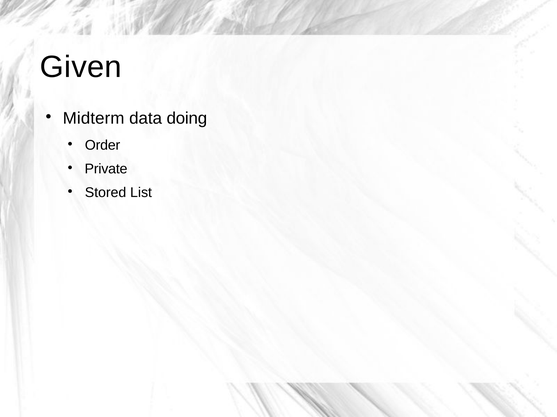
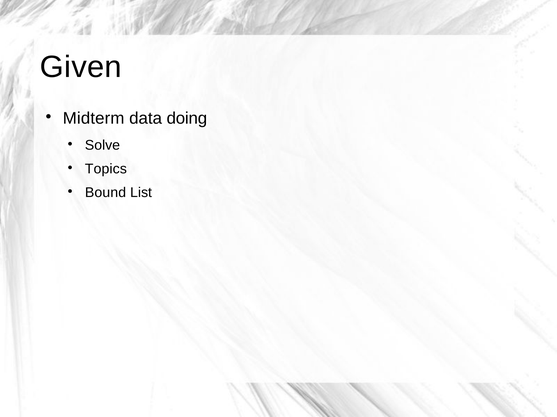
Order: Order -> Solve (102, 146)
Private: Private -> Topics (106, 169)
Stored: Stored -> Bound (106, 193)
